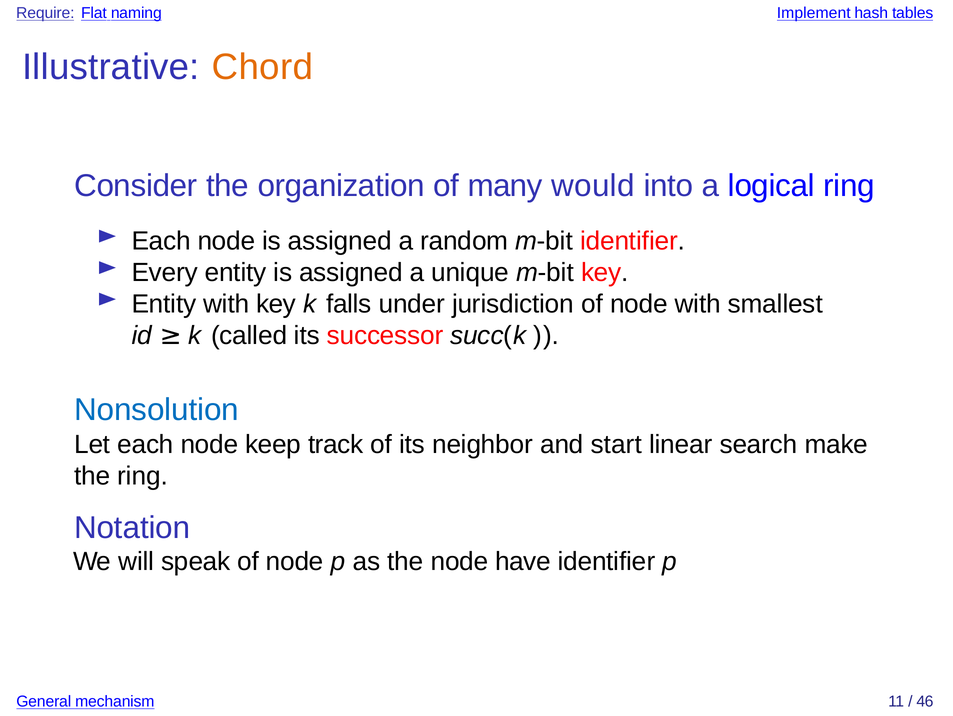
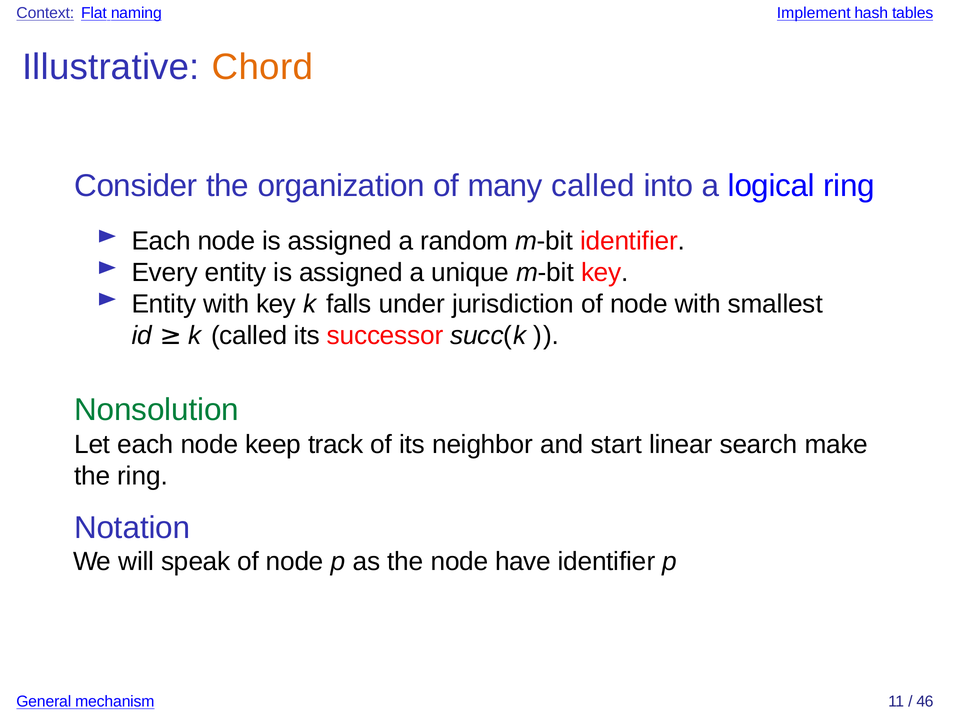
Require: Require -> Context (45, 13)
many would: would -> called (593, 186)
Nonsolution colour: blue -> green (157, 410)
